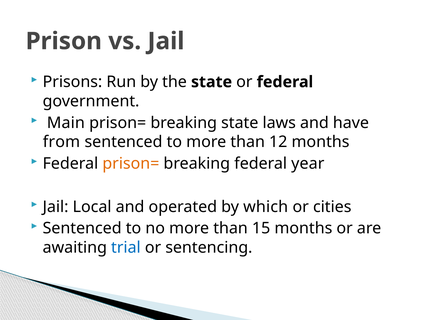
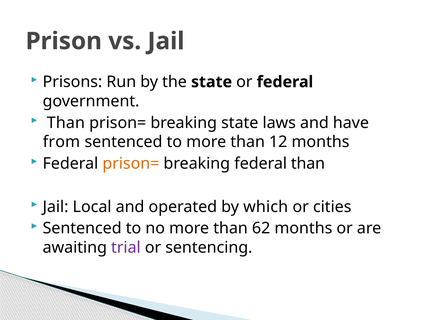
Main: Main -> Than (66, 123)
federal year: year -> than (308, 164)
15: 15 -> 62 (261, 228)
trial colour: blue -> purple (126, 248)
